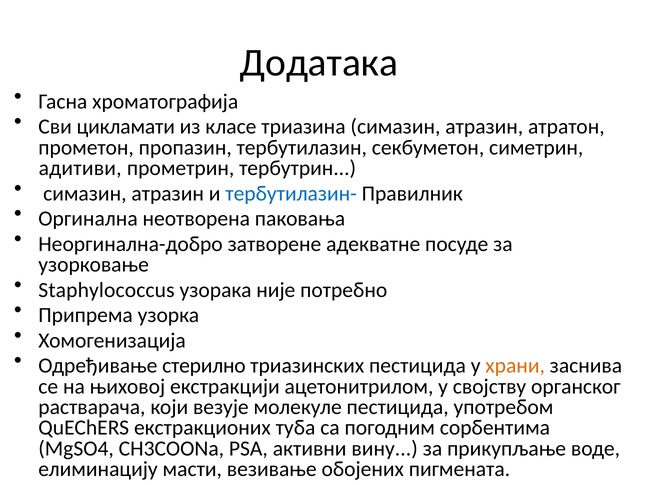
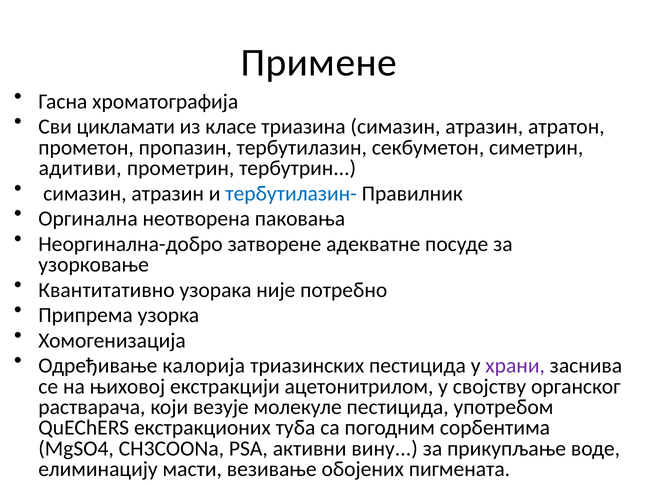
Додатака: Додатака -> Примене (319, 63)
Staphylococcus: Staphylococcus -> Квантитативно (107, 290)
стерилно: стерилно -> калорија (204, 366)
храни colour: orange -> purple (515, 366)
